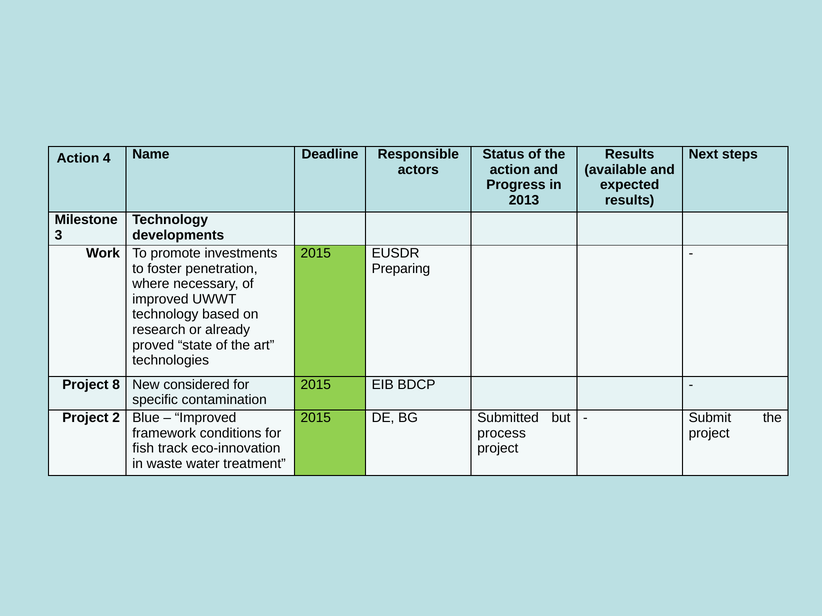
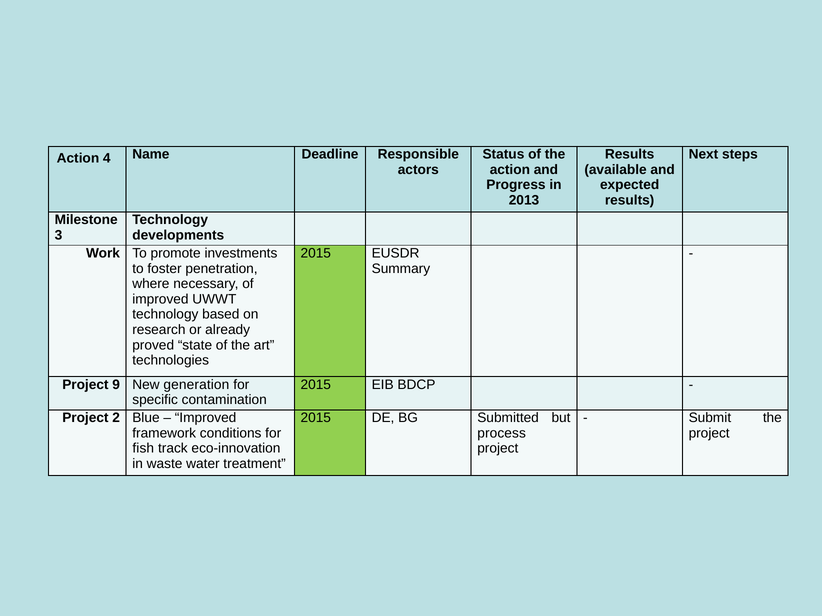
Preparing: Preparing -> Summary (401, 269)
8: 8 -> 9 (116, 385)
considered: considered -> generation (196, 385)
